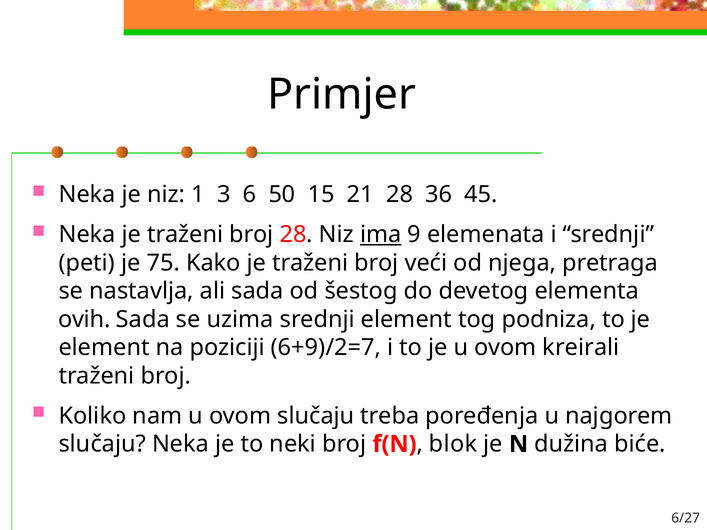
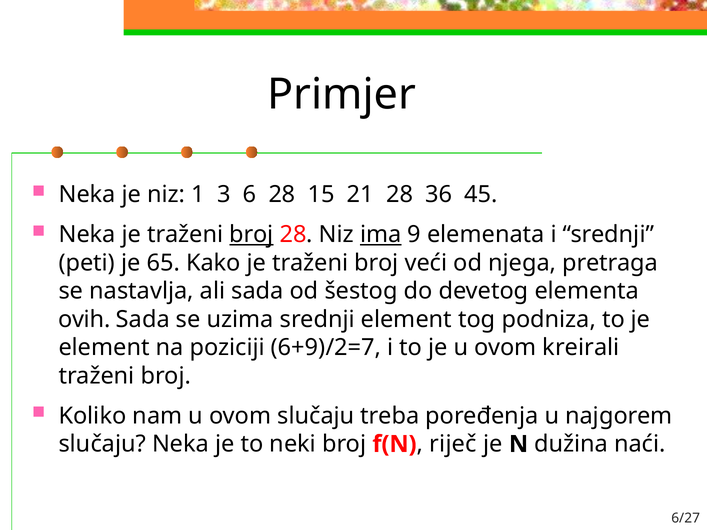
6 50: 50 -> 28 (282, 195)
broj underline: none -> present (251, 235)
75: 75 -> 65 (163, 263)
blok: blok -> riječ (453, 444)
biće: biće -> naći (640, 444)
